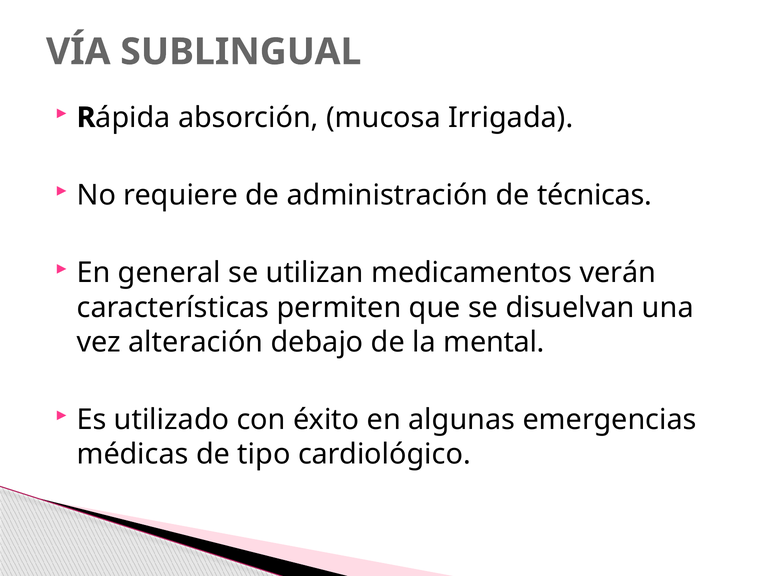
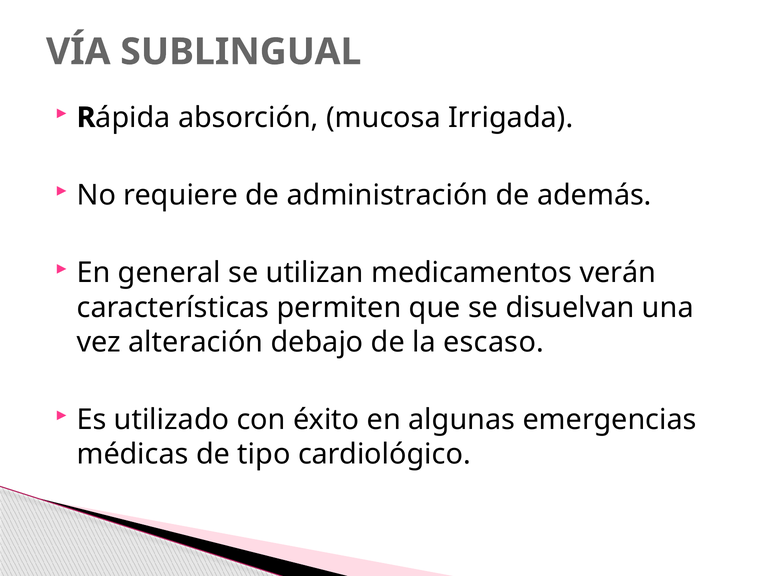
técnicas: técnicas -> además (594, 195)
mental: mental -> escaso (494, 342)
